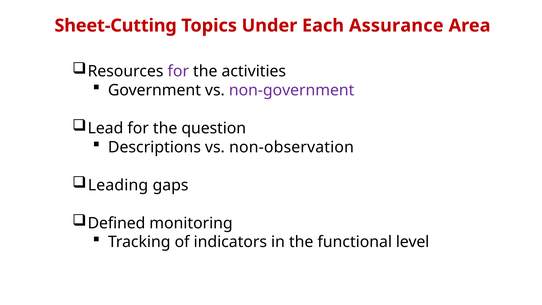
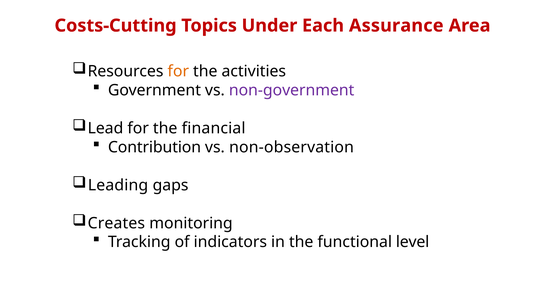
Sheet-Cutting: Sheet-Cutting -> Costs-Cutting (116, 26)
for colour: purple -> orange (178, 71)
question: question -> financial (214, 128)
Descriptions: Descriptions -> Contribution (154, 147)
Defined: Defined -> Creates (116, 223)
